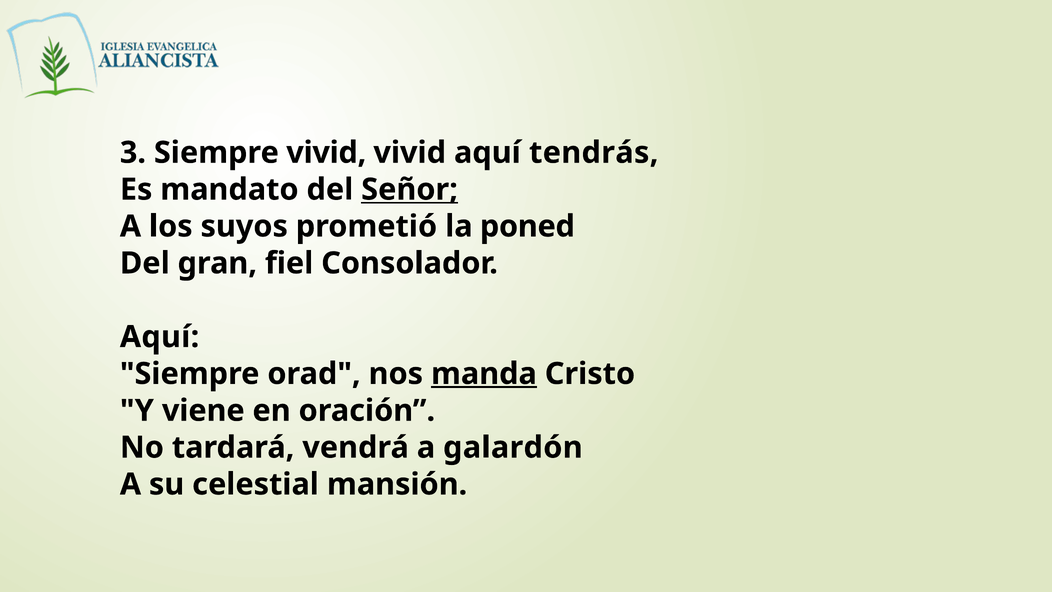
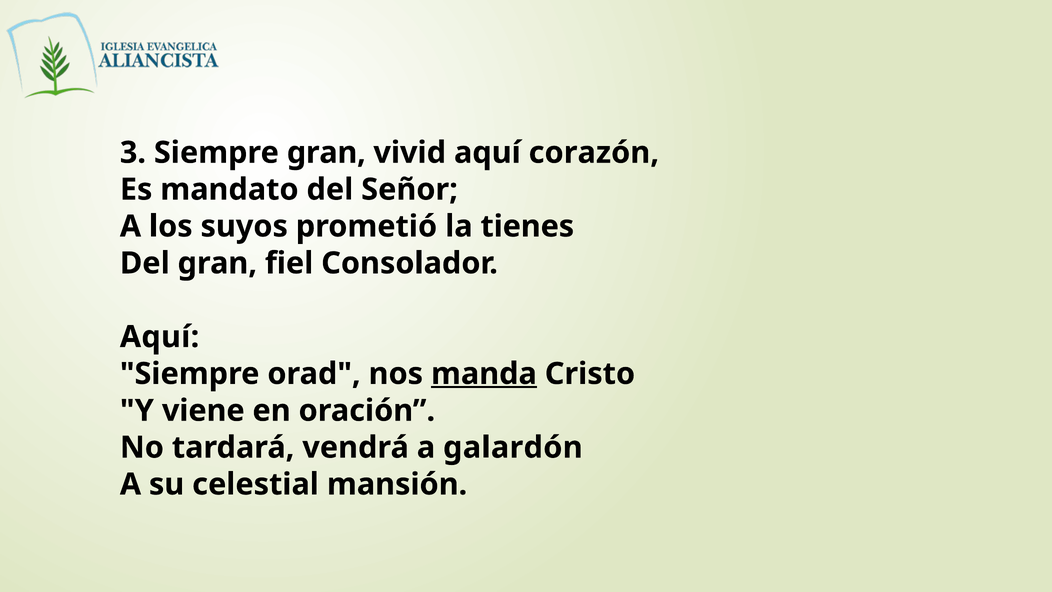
Siempre vivid: vivid -> gran (326, 153)
tendrás: tendrás -> corazón (594, 153)
Señor underline: present -> none (410, 189)
poned: poned -> tienes (527, 226)
